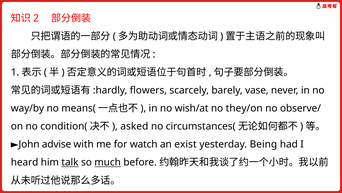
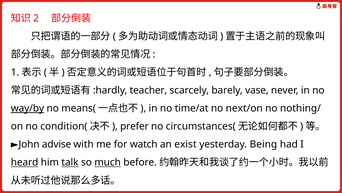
flowers: flowers -> teacher (148, 90)
way/by underline: none -> present (27, 108)
wish/at: wish/at -> time/at (192, 108)
they/on: they/on -> next/on (244, 108)
observe/: observe/ -> nothing/ (300, 108)
asked: asked -> prefer (134, 126)
heard underline: none -> present (25, 162)
